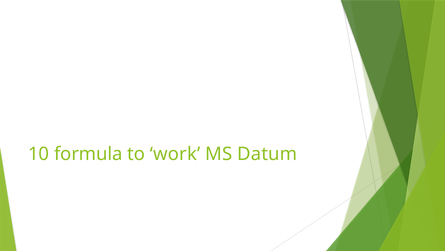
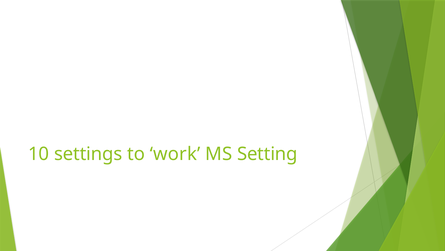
formula: formula -> settings (88, 154)
Datum: Datum -> Setting (267, 154)
